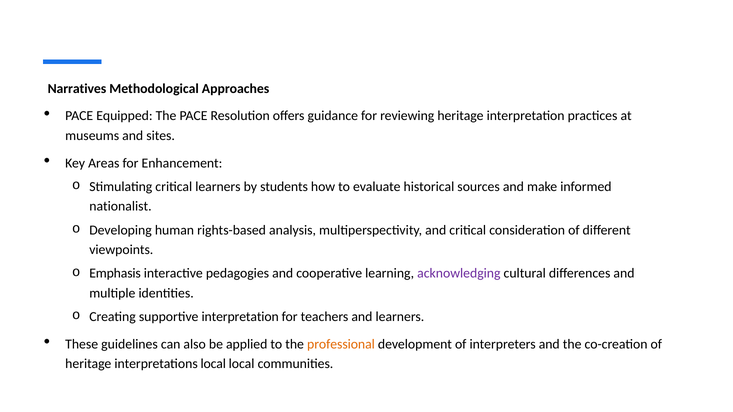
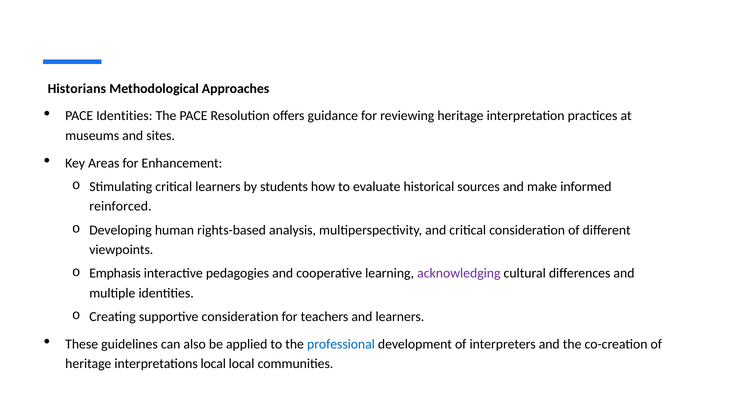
Narratives: Narratives -> Historians (77, 89)
PACE Equipped: Equipped -> Identities (124, 116)
nationalist: nationalist -> reinforced (120, 207)
supportive interpretation: interpretation -> consideration (240, 317)
professional colour: orange -> blue (341, 344)
